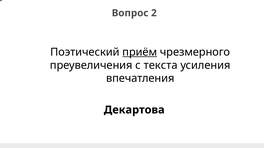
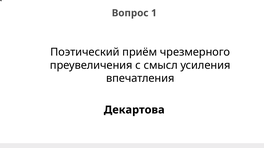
2: 2 -> 1 (154, 13)
приём underline: present -> none (140, 52)
текста: текста -> смысл (161, 65)
